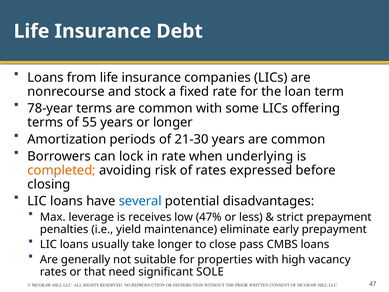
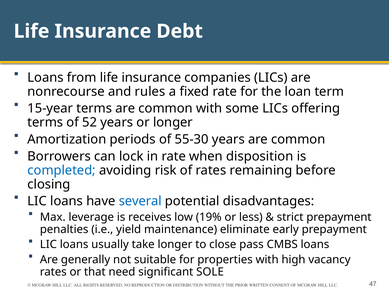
stock: stock -> rules (150, 91)
78-year: 78-year -> 15-year (50, 108)
55: 55 -> 52 (90, 122)
21-30: 21-30 -> 55-30 (192, 139)
underlying: underlying -> disposition (260, 156)
completed colour: orange -> blue (62, 170)
expressed: expressed -> remaining (261, 170)
47%: 47% -> 19% (209, 217)
